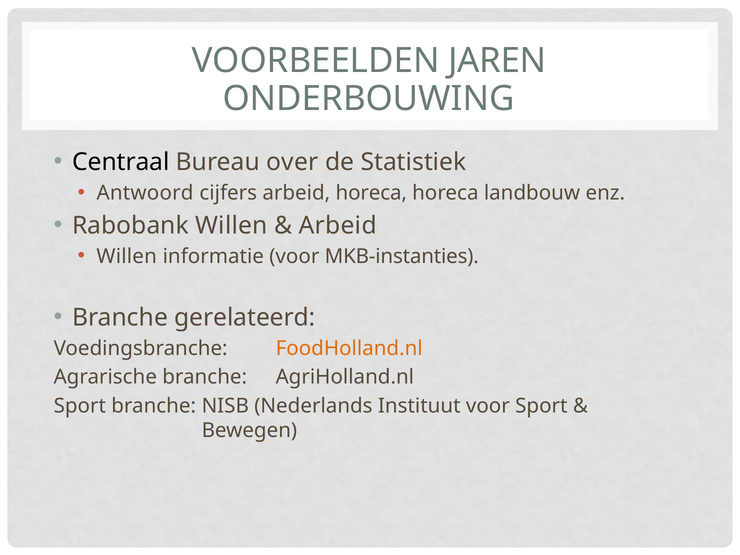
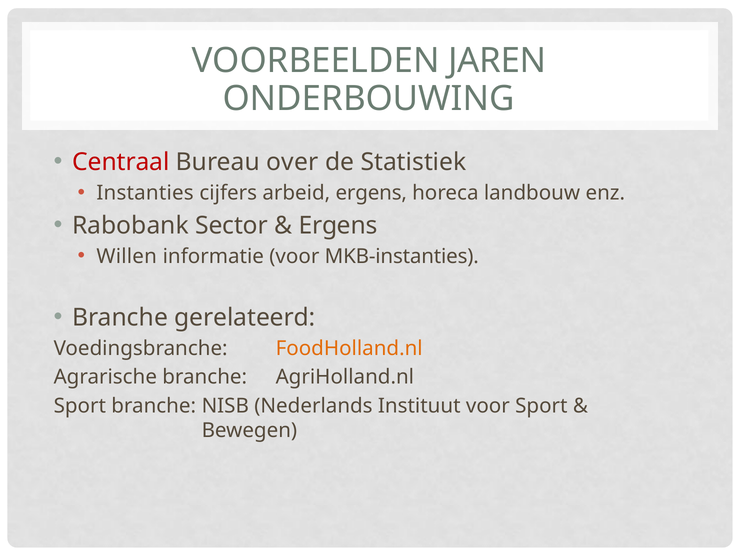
Centraal colour: black -> red (121, 162)
Antwoord: Antwoord -> Instanties (145, 193)
arbeid horeca: horeca -> ergens (371, 193)
Rabobank Willen: Willen -> Sector (232, 225)
Arbeid: Arbeid -> Ergens (338, 225)
